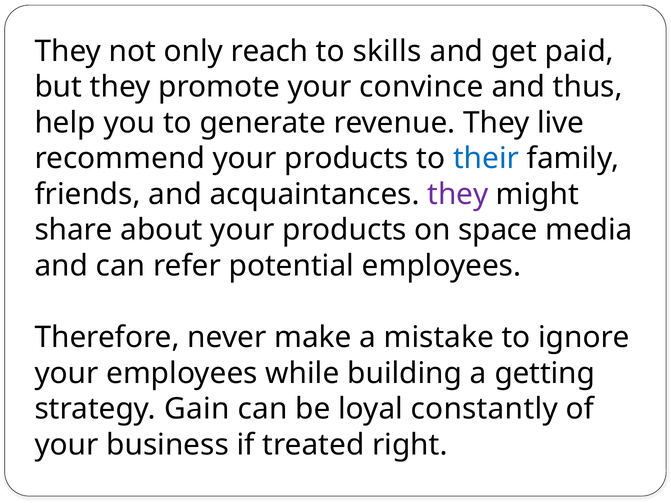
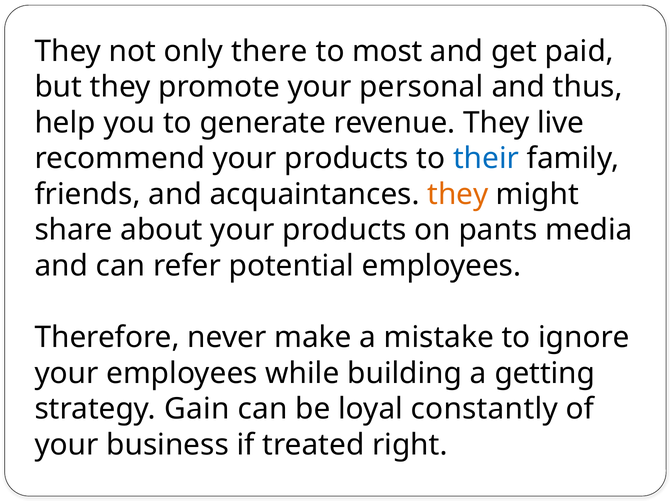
reach: reach -> there (269, 51)
skills: skills -> most (387, 51)
convince: convince -> personal (422, 87)
they colour: purple -> orange (458, 194)
space: space -> pants (498, 230)
